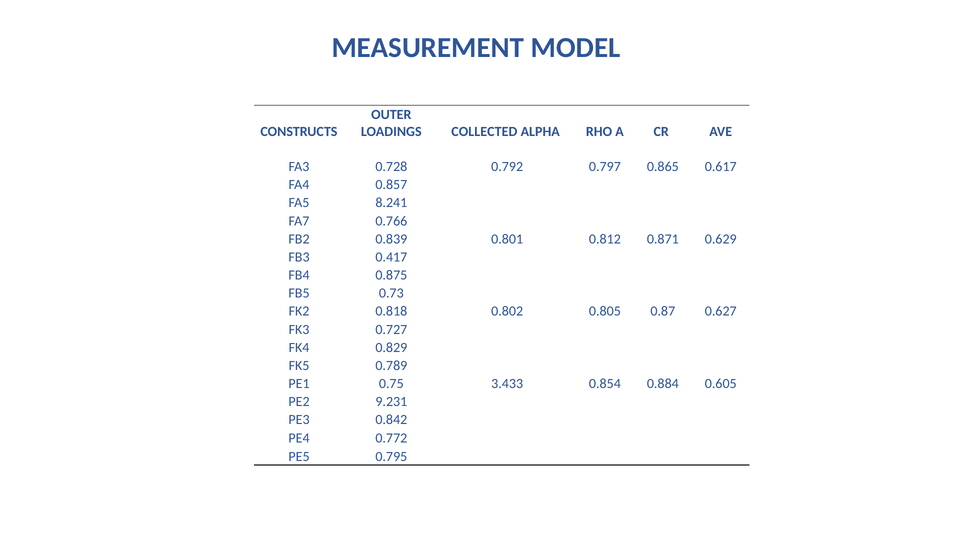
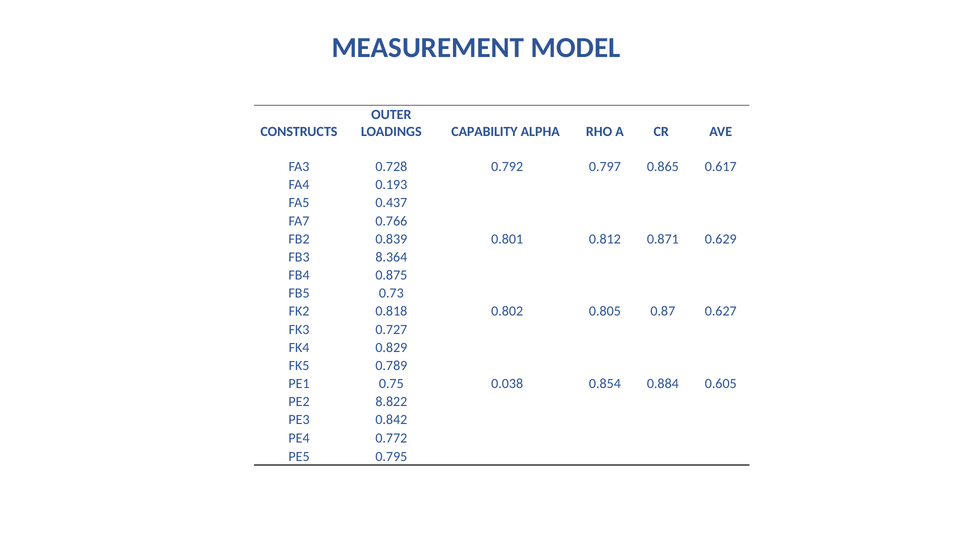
COLLECTED: COLLECTED -> CAPABILITY (484, 132)
0.857: 0.857 -> 0.193 (391, 185)
8.241: 8.241 -> 0.437 (391, 203)
0.417: 0.417 -> 8.364 (391, 257)
3.433: 3.433 -> 0.038 (507, 384)
9.231: 9.231 -> 8.822 (391, 402)
